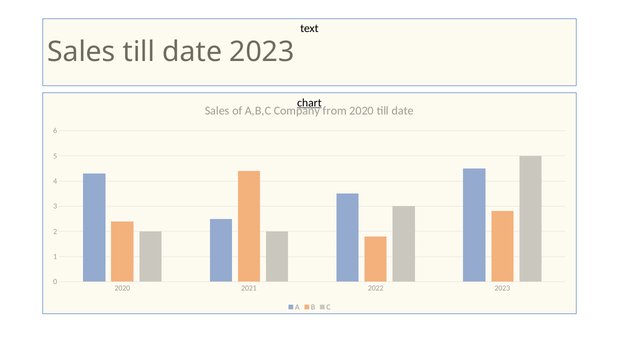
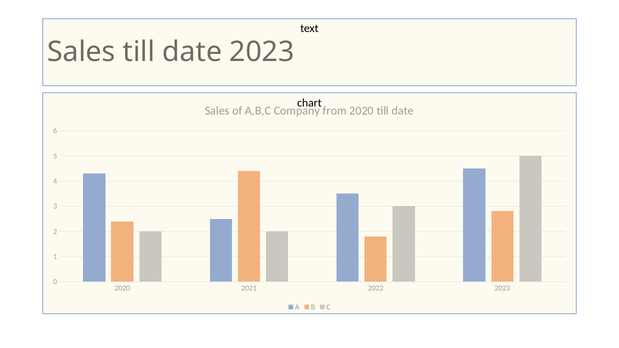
chart underline: present -> none (309, 103)
